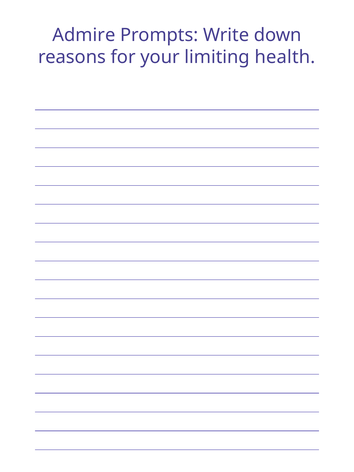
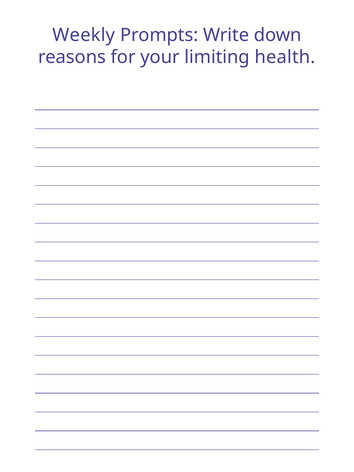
Admire: Admire -> Weekly (84, 35)
